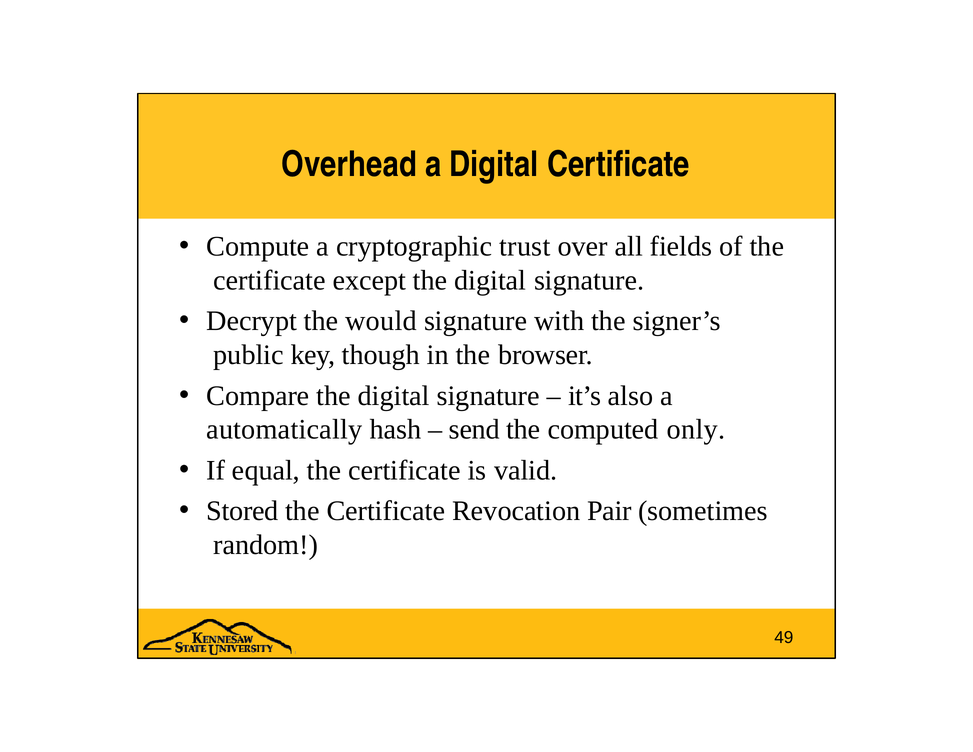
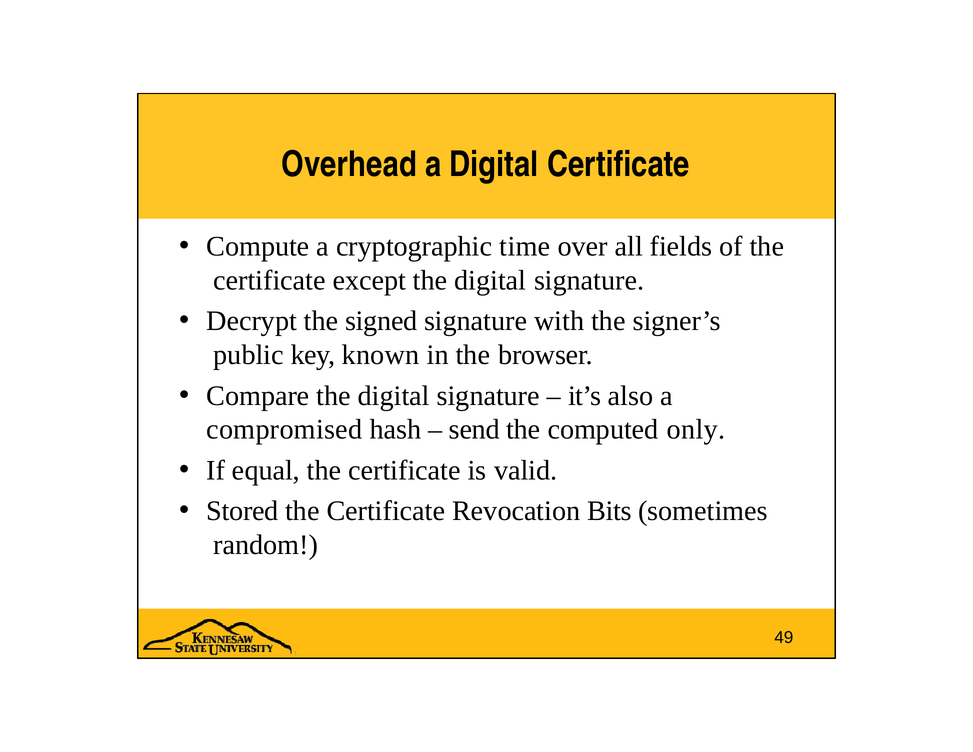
trust: trust -> time (525, 247)
would: would -> signed (381, 321)
though: though -> known (381, 355)
automatically: automatically -> compromised (284, 430)
Pair: Pair -> Bits (609, 511)
